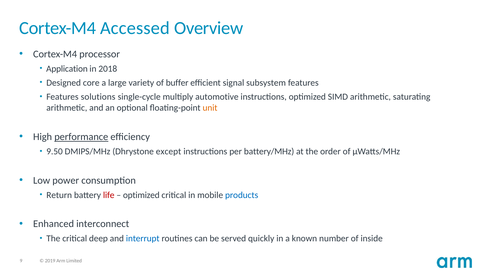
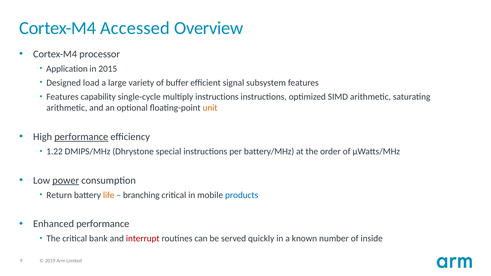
2018: 2018 -> 2015 (108, 69)
core: core -> load (91, 83)
solutions: solutions -> capability (98, 97)
multiply automotive: automotive -> instructions (217, 97)
9.50: 9.50 -> 1.22 (55, 152)
except: except -> special (169, 152)
power underline: none -> present (66, 180)
life colour: red -> orange (109, 195)
optimized: optimized -> branching (141, 195)
Enhanced interconnect: interconnect -> performance (103, 224)
deep: deep -> bank (98, 239)
interrupt colour: blue -> red (143, 239)
